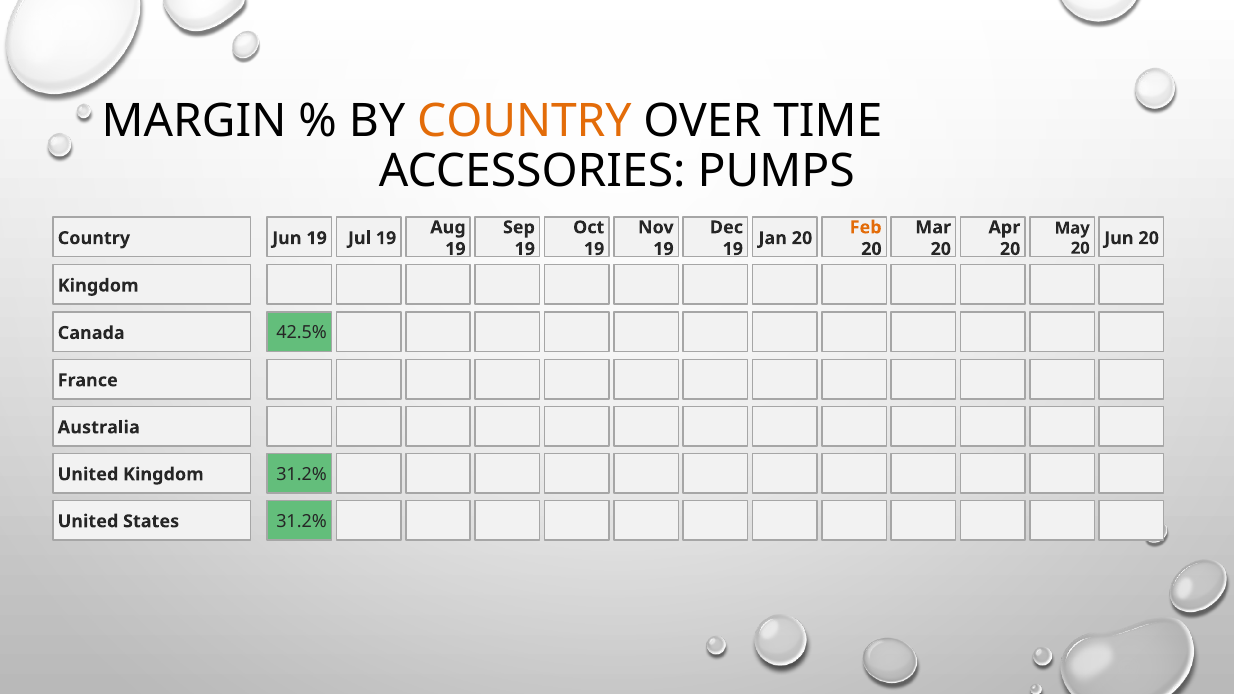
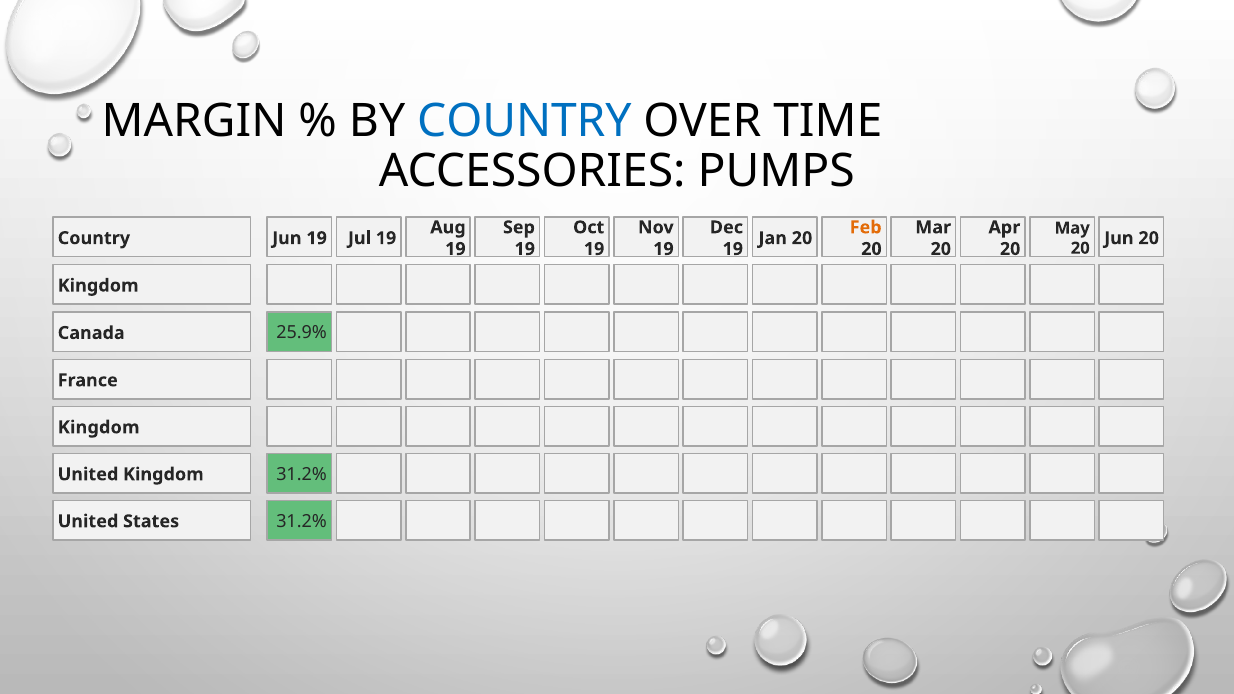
COUNTRY colour: orange -> blue (524, 122)
42.5%: 42.5% -> 25.9% (302, 333)
Australia: Australia -> Kingdom (99, 427)
